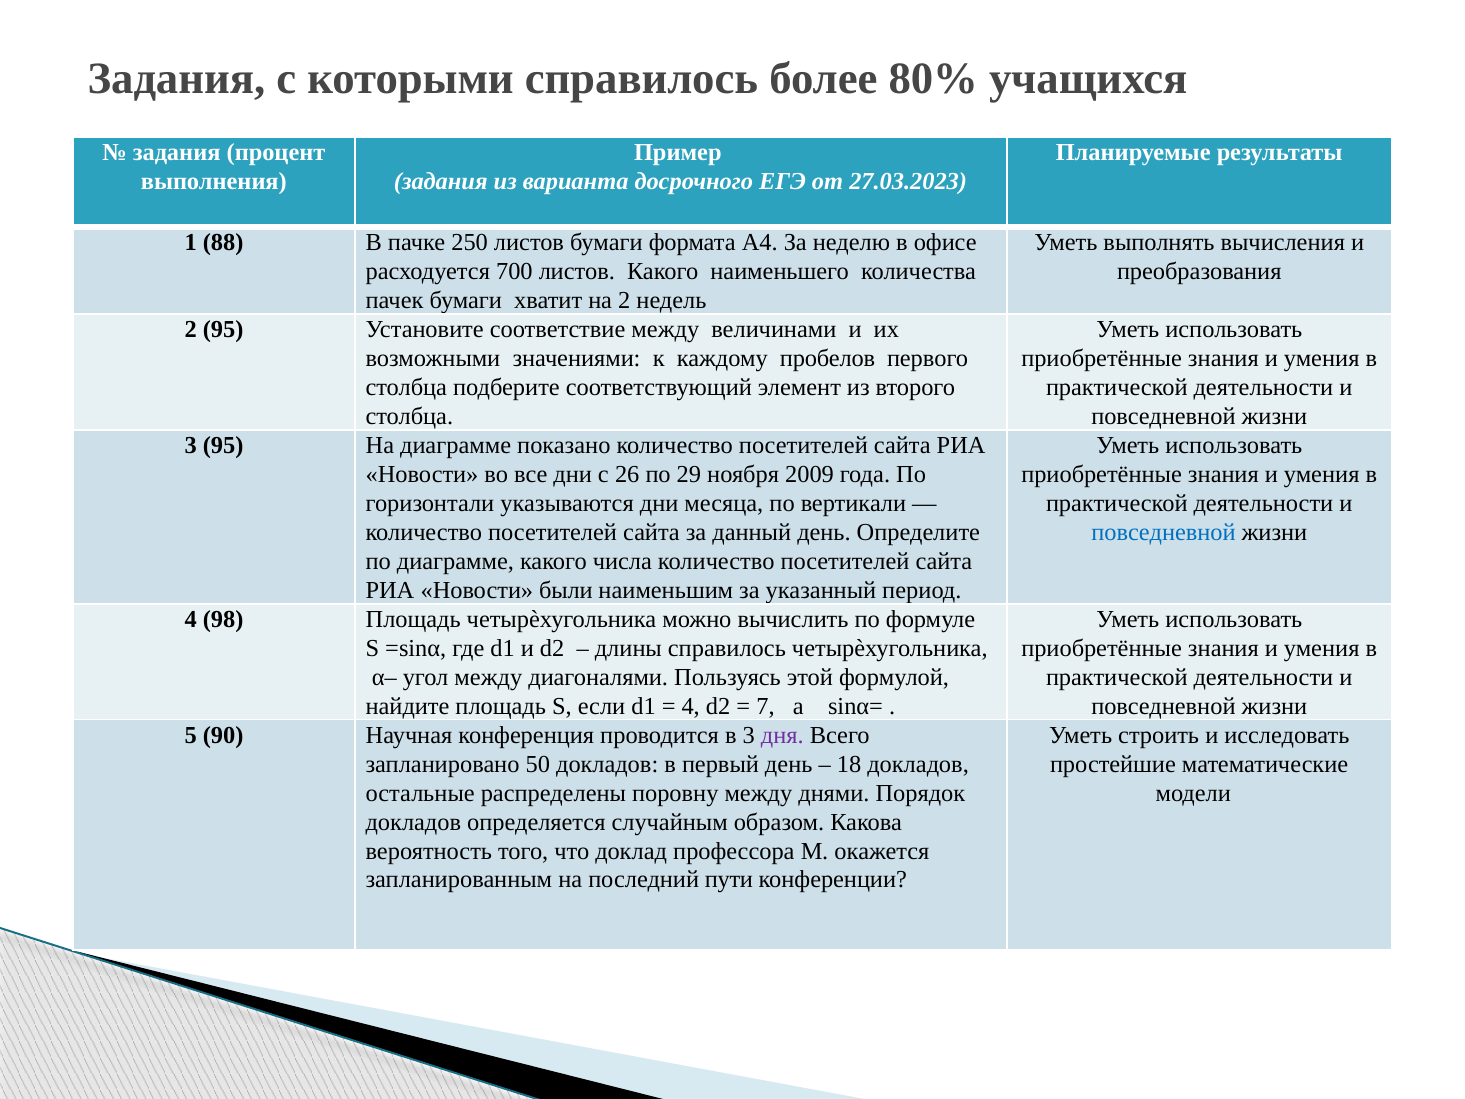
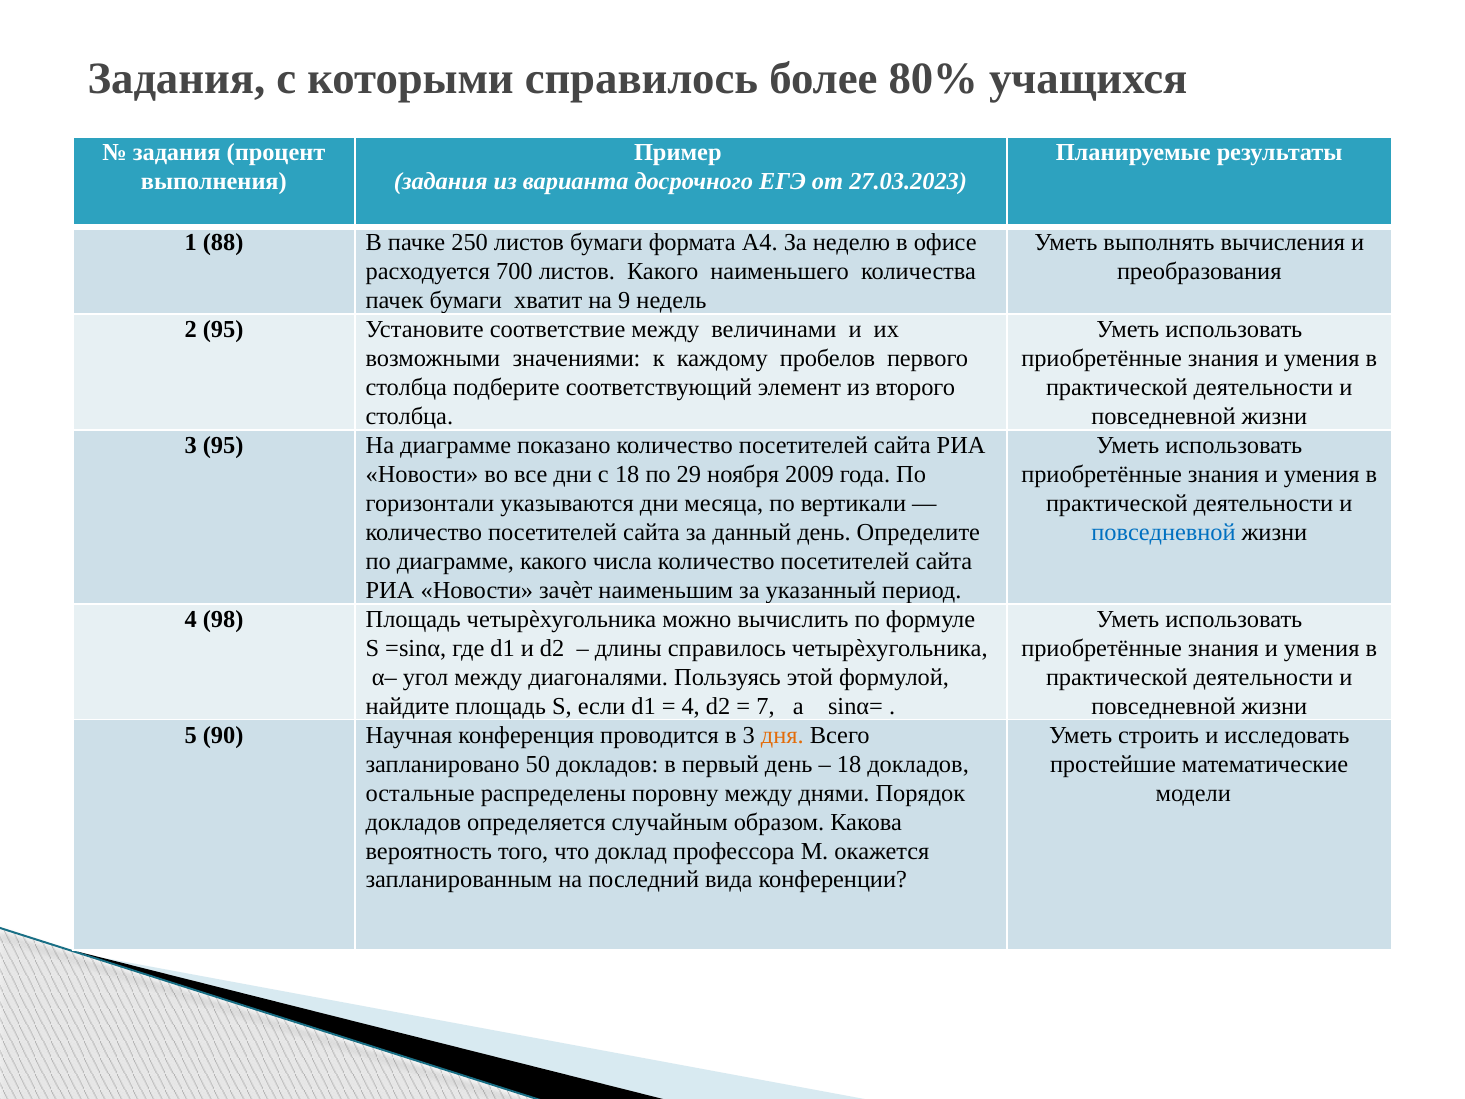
на 2: 2 -> 9 (624, 300)
с 26: 26 -> 18 (627, 474)
были: были -> зачѐт (566, 590)
дня colour: purple -> orange (782, 735)
пути: пути -> вида (729, 880)
